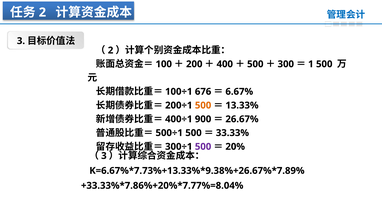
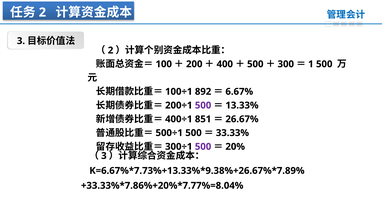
676: 676 -> 892 (203, 92)
500 colour: orange -> purple (203, 105)
900: 900 -> 851 (203, 119)
